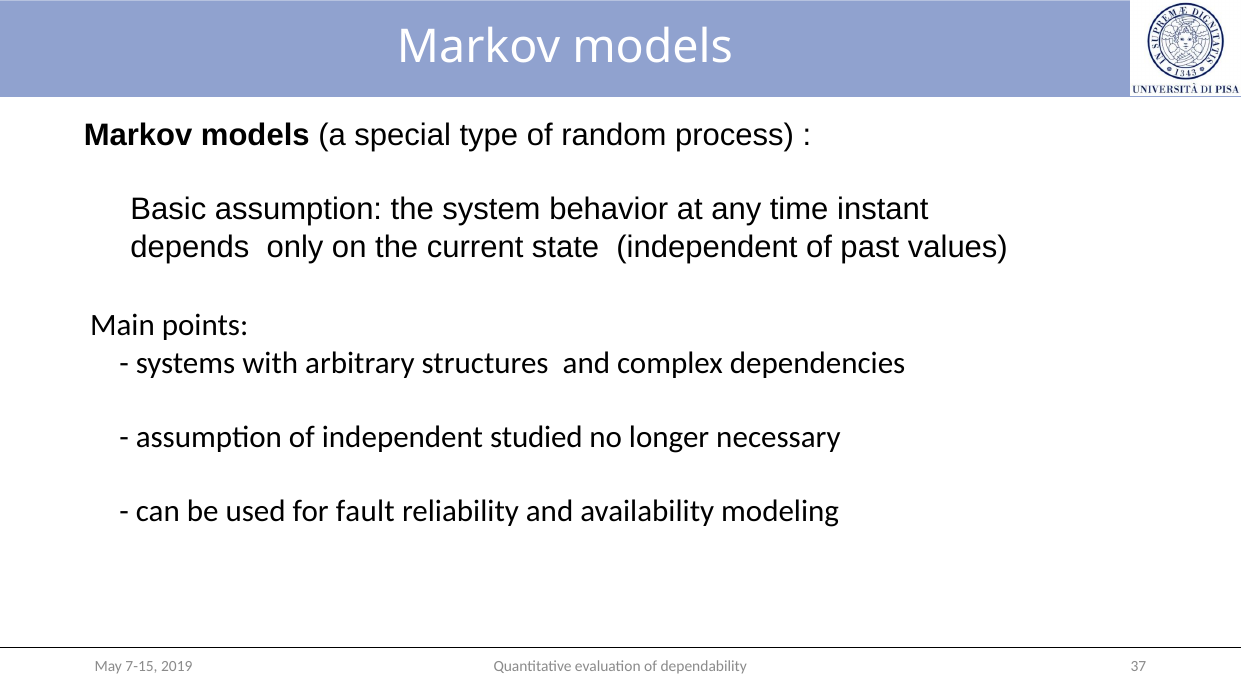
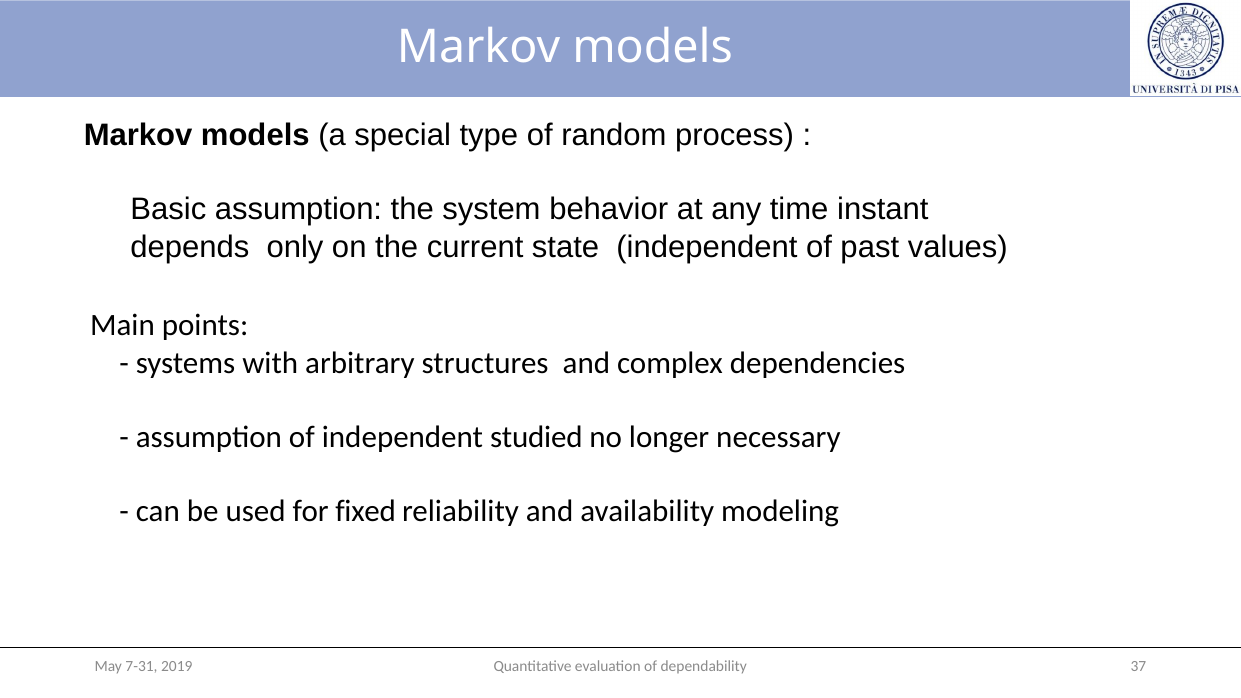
fault: fault -> fixed (366, 512)
7-15: 7-15 -> 7-31 (142, 667)
